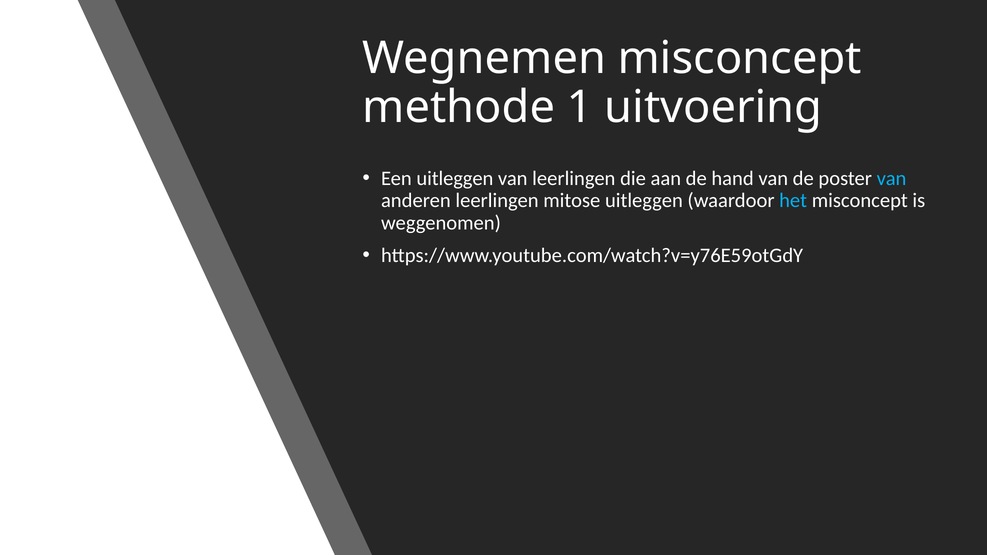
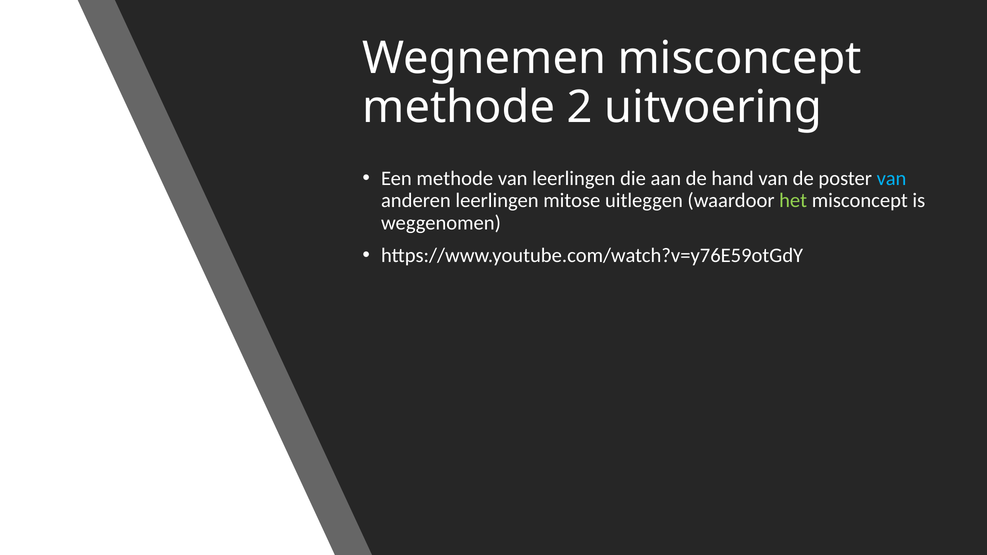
1: 1 -> 2 (580, 107)
Een uitleggen: uitleggen -> methode (455, 178)
het colour: light blue -> light green (793, 201)
